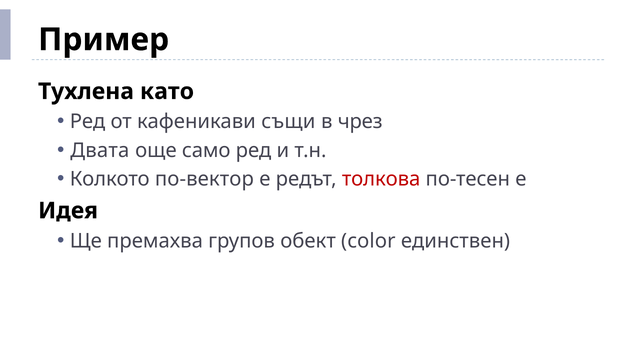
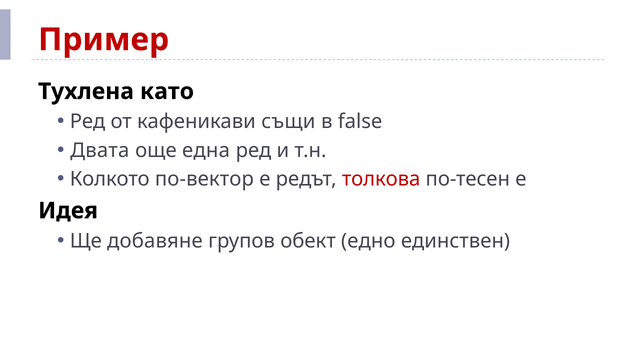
Пример colour: black -> red (104, 40)
чрез: чрез -> false (360, 122)
само: само -> една (206, 150)
премахва: премахва -> добавяне (155, 241)
color: color -> едно (368, 241)
